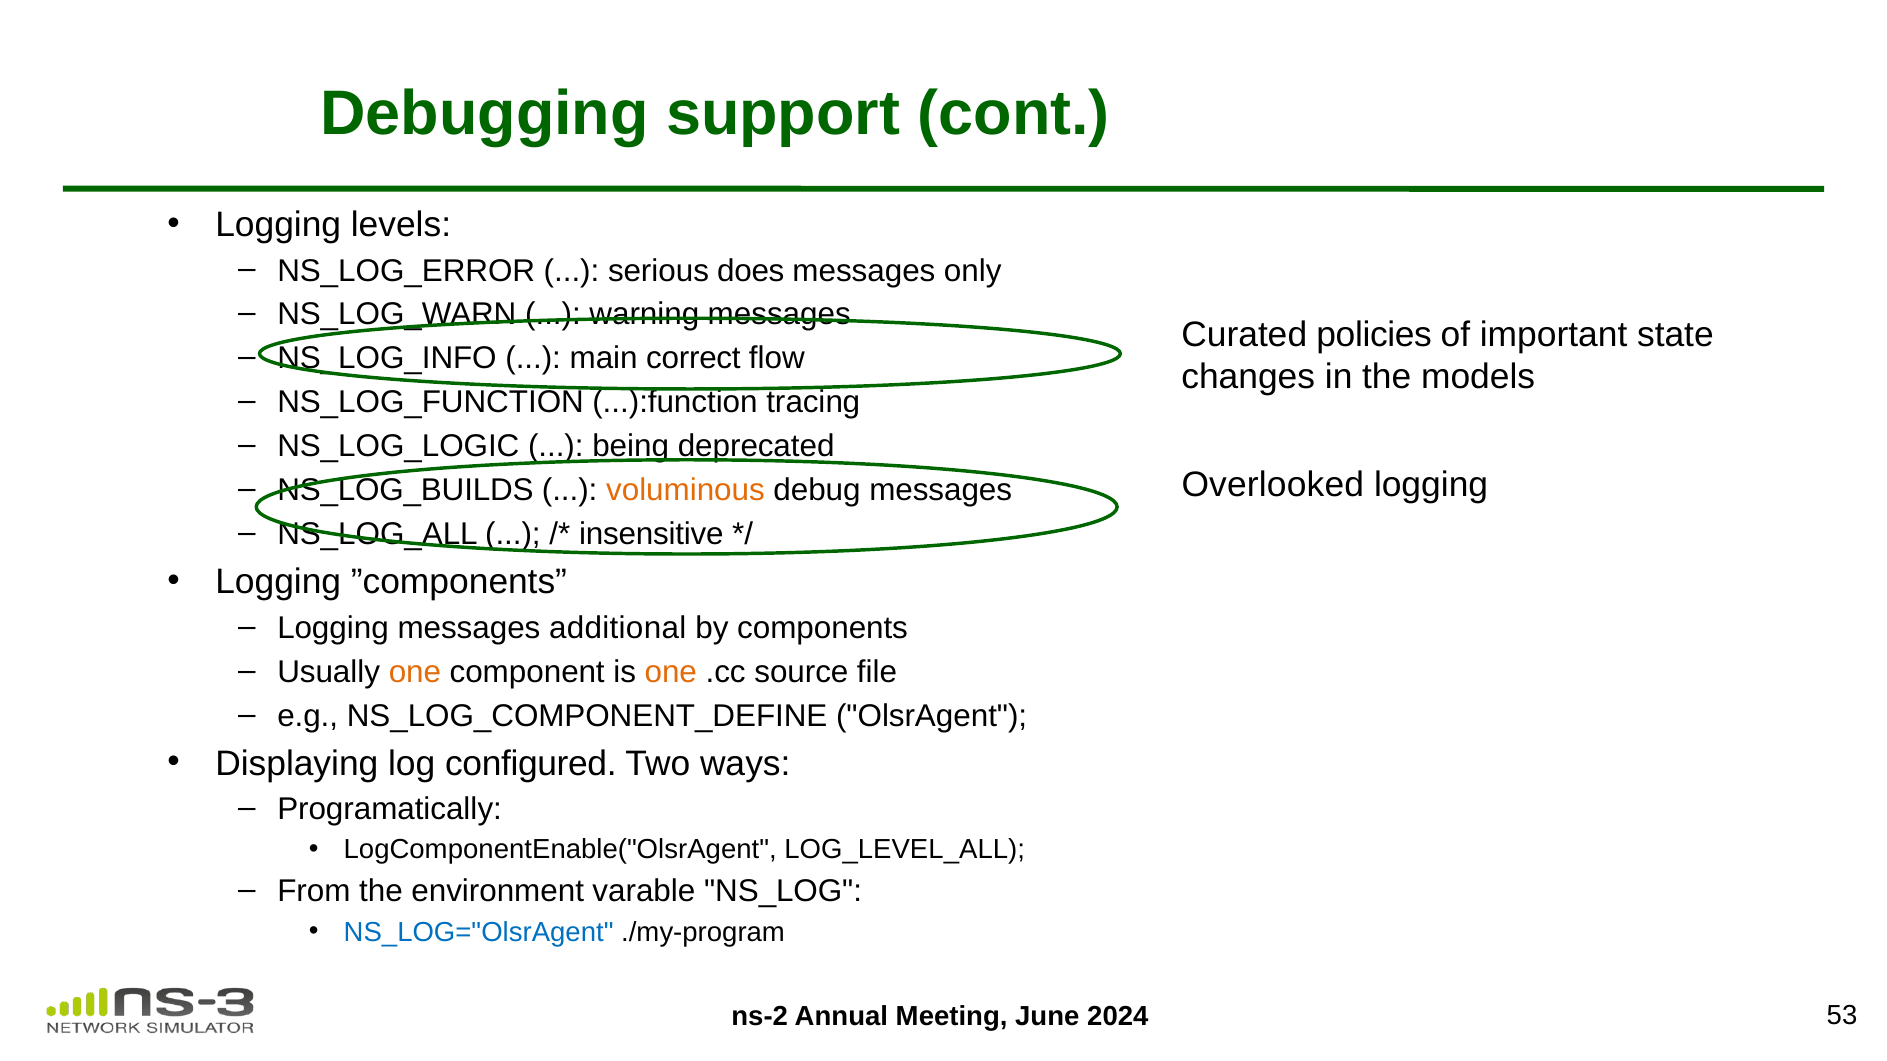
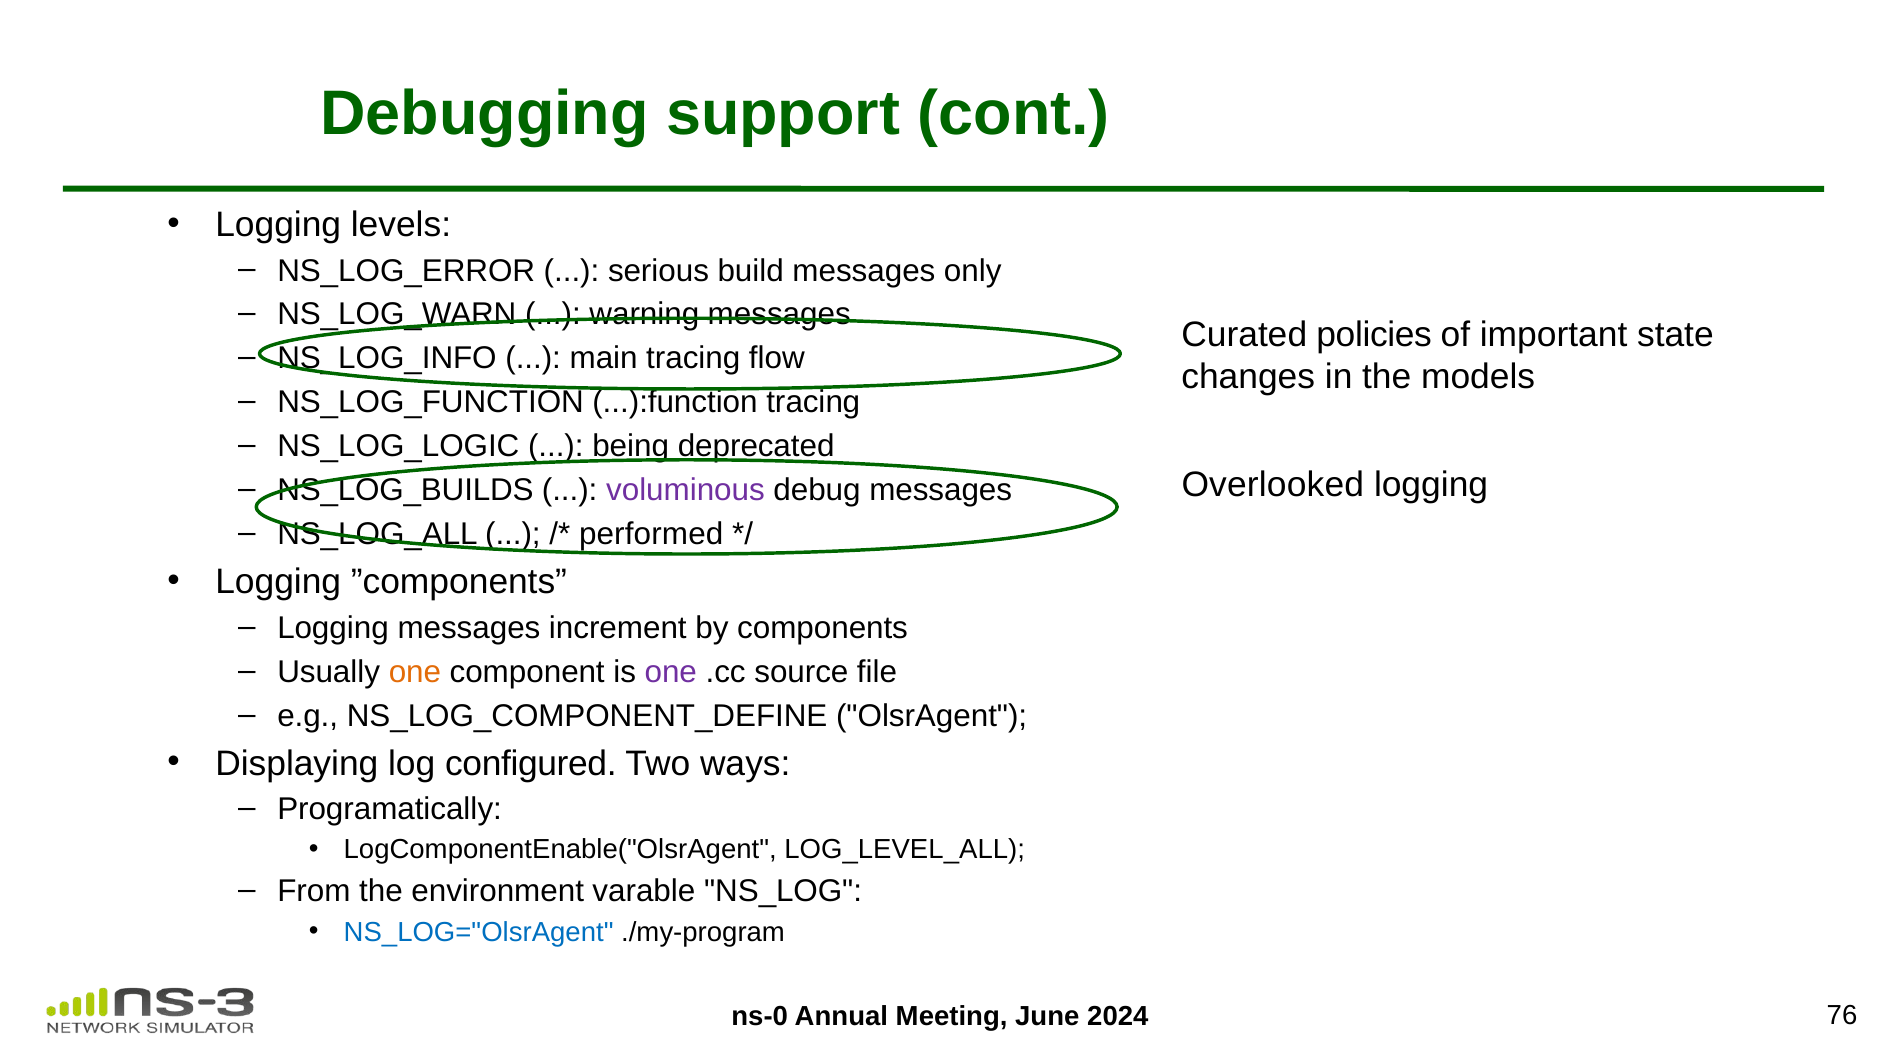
does: does -> build (751, 271)
main correct: correct -> tracing (693, 359)
voluminous colour: orange -> purple (685, 491)
insensitive: insensitive -> performed (651, 535)
additional: additional -> increment (618, 628)
one colour: orange -> purple (671, 672)
ns-2: ns-2 -> ns-0 (760, 1016)
53: 53 -> 76 (1842, 1016)
